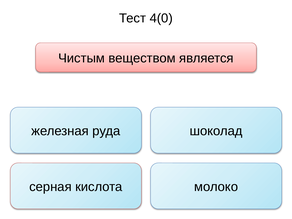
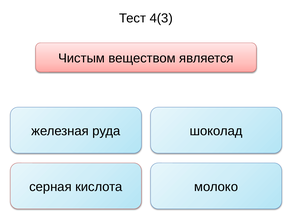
4(0: 4(0 -> 4(3 (161, 18)
